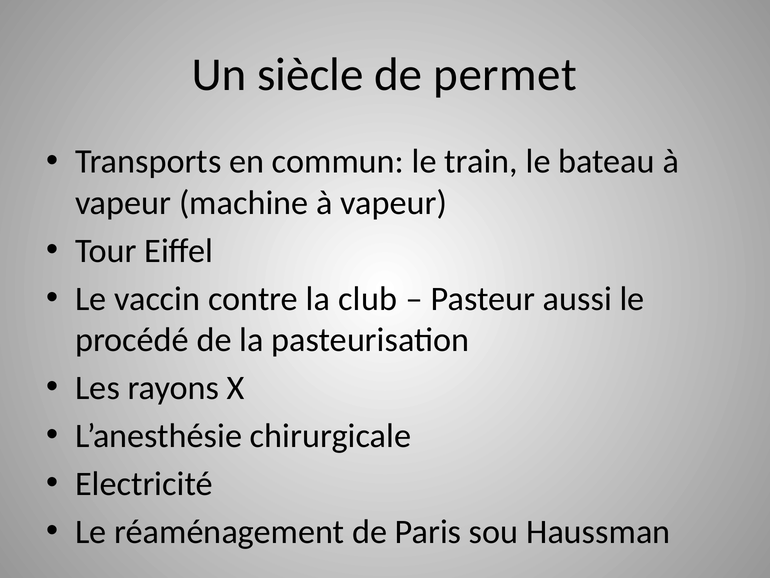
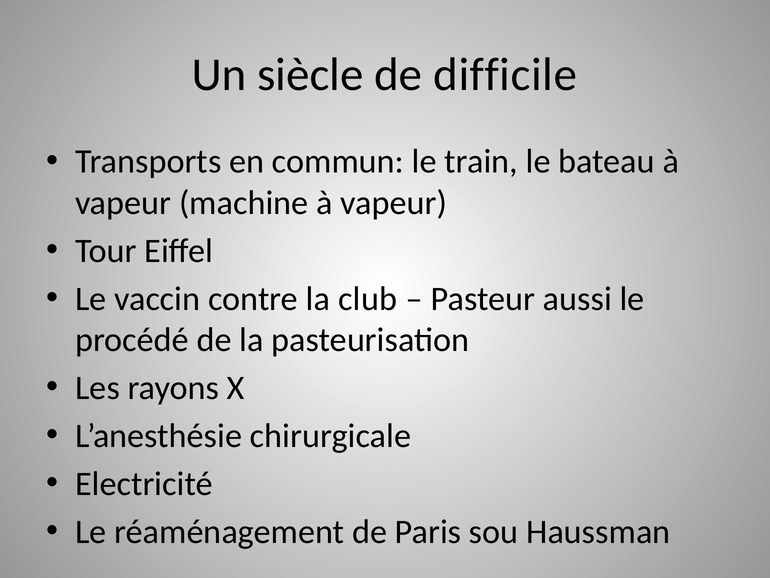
permet: permet -> difficile (505, 75)
